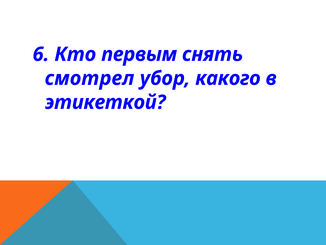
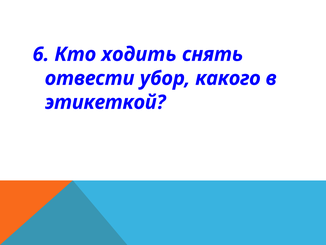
первым: первым -> ходить (139, 54)
смотрел: смотрел -> отвести (90, 78)
